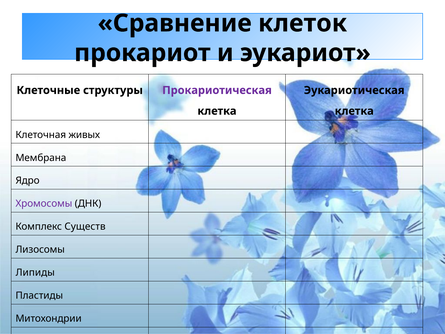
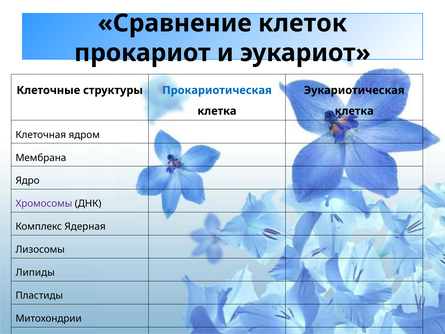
Прокариотическая colour: purple -> blue (217, 90)
живых: живых -> ядром (84, 135)
Существ: Существ -> Ядерная (85, 226)
